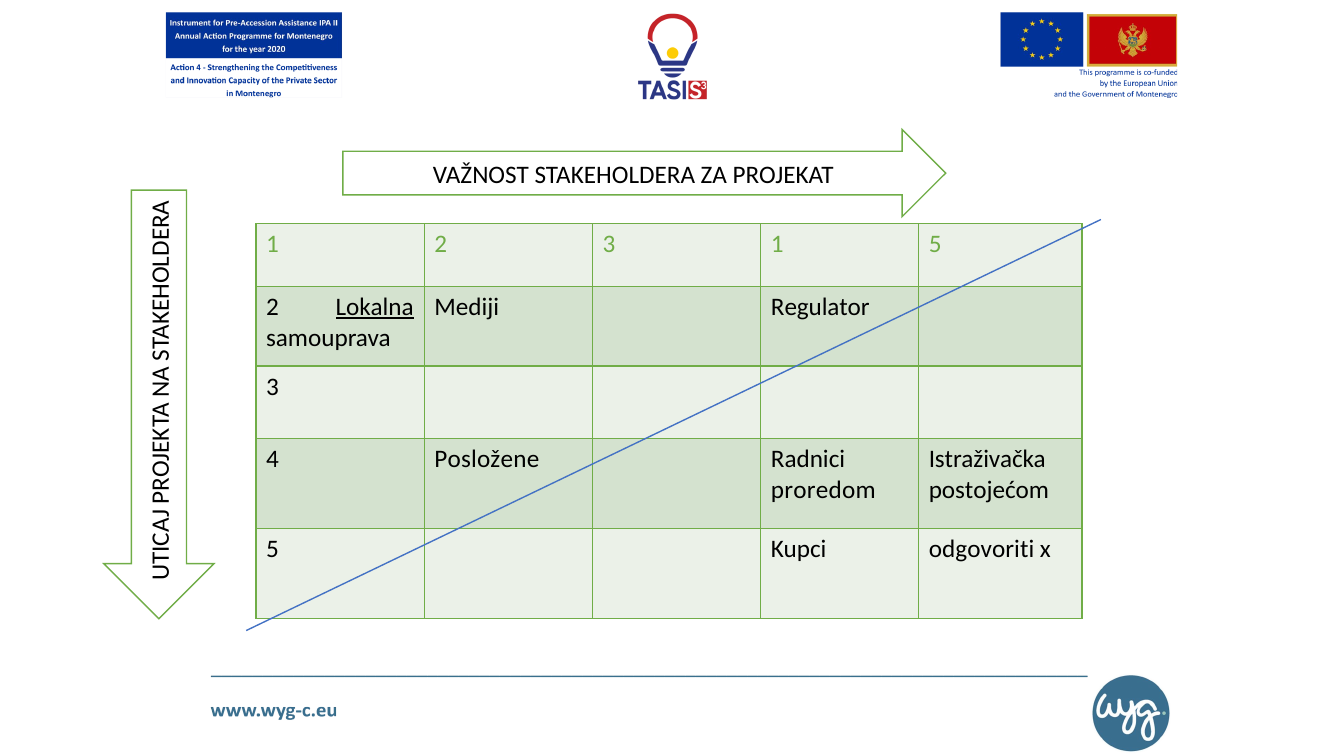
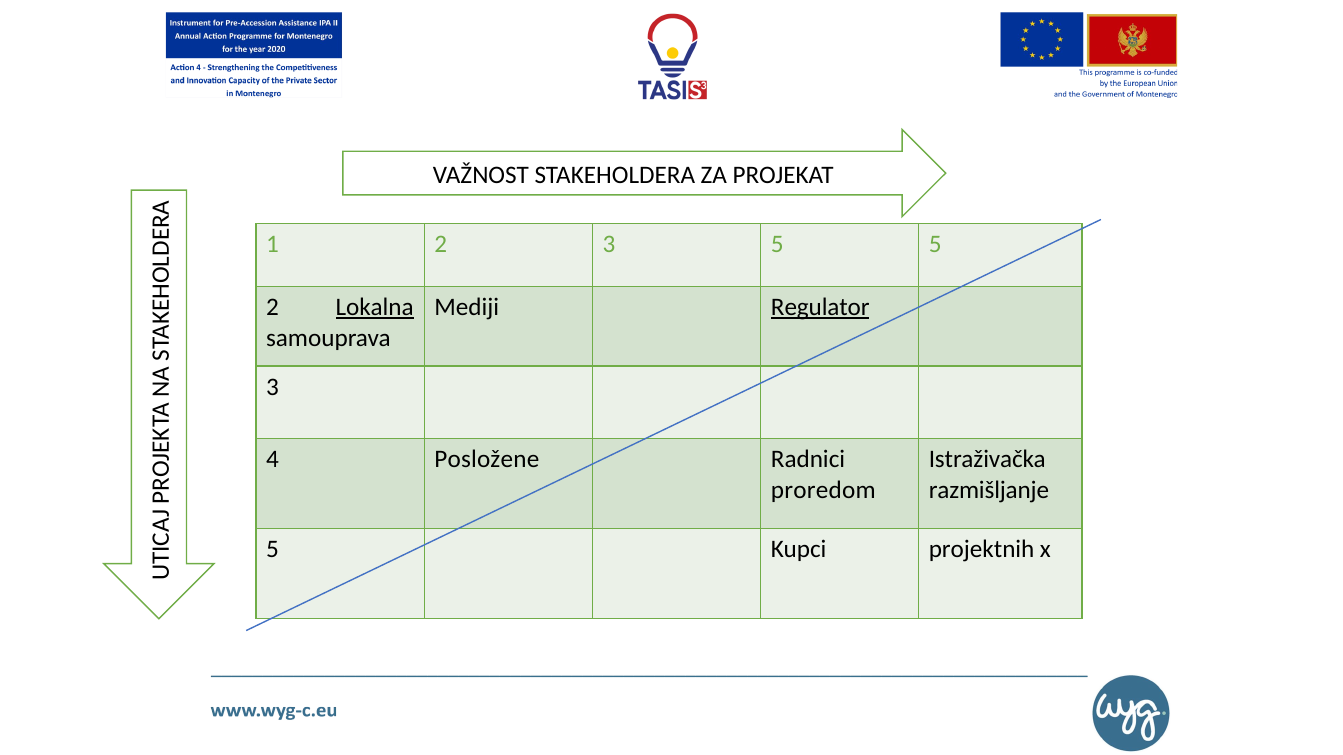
3 1: 1 -> 5 (777, 244)
Regulator underline: none -> present (820, 307)
postojećom: postojećom -> razmišljanje (989, 490)
odgovoriti: odgovoriti -> projektnih (982, 550)
